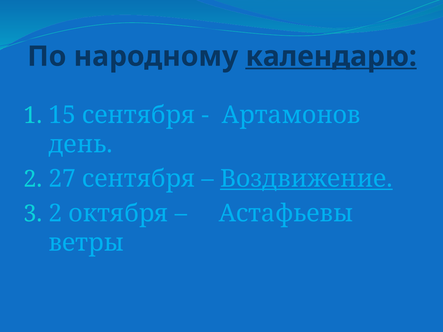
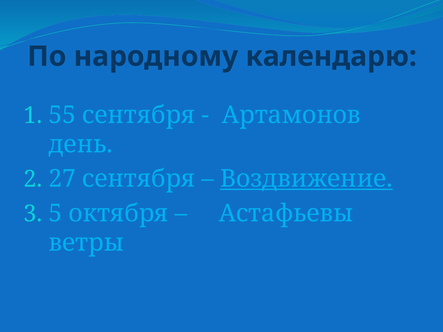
календарю underline: present -> none (331, 56)
15: 15 -> 55 (62, 115)
3 2: 2 -> 5 (55, 213)
